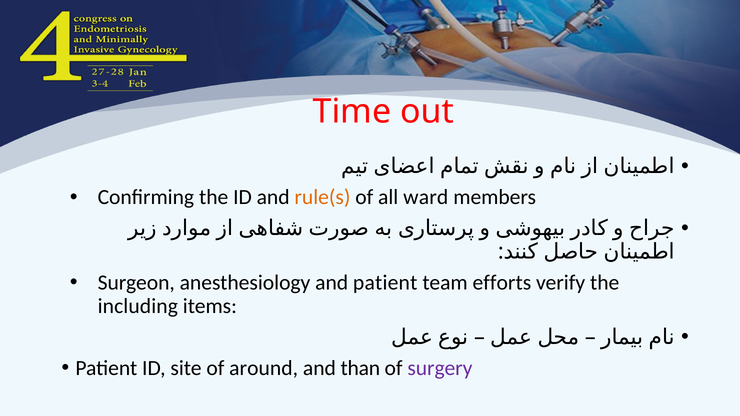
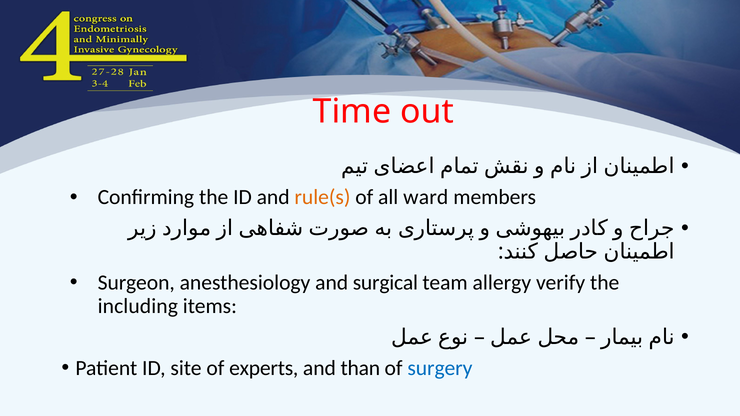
and patient: patient -> surgical (385, 283)
efforts: efforts -> allergy (502, 283)
around: around -> experts (264, 368)
surgery colour: purple -> blue (440, 368)
